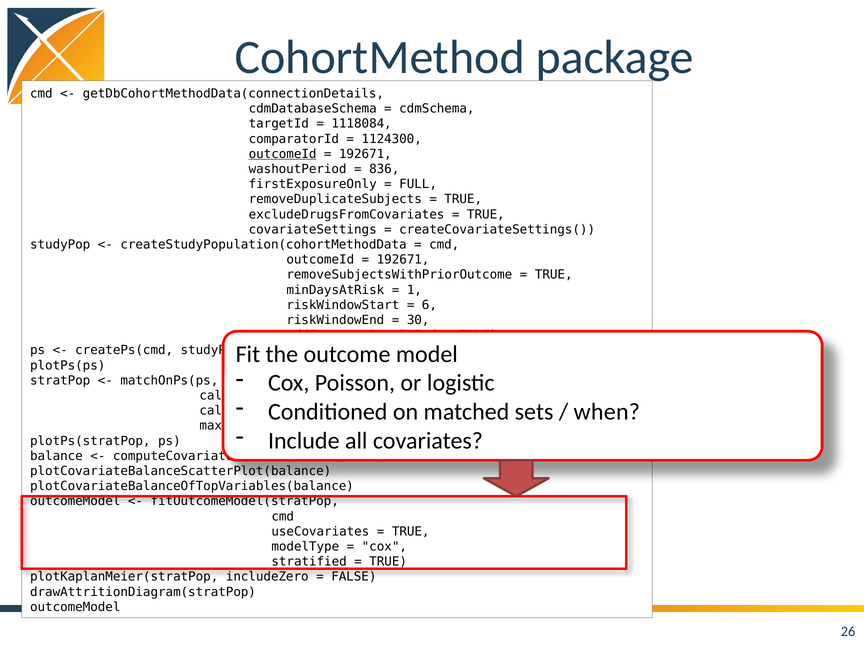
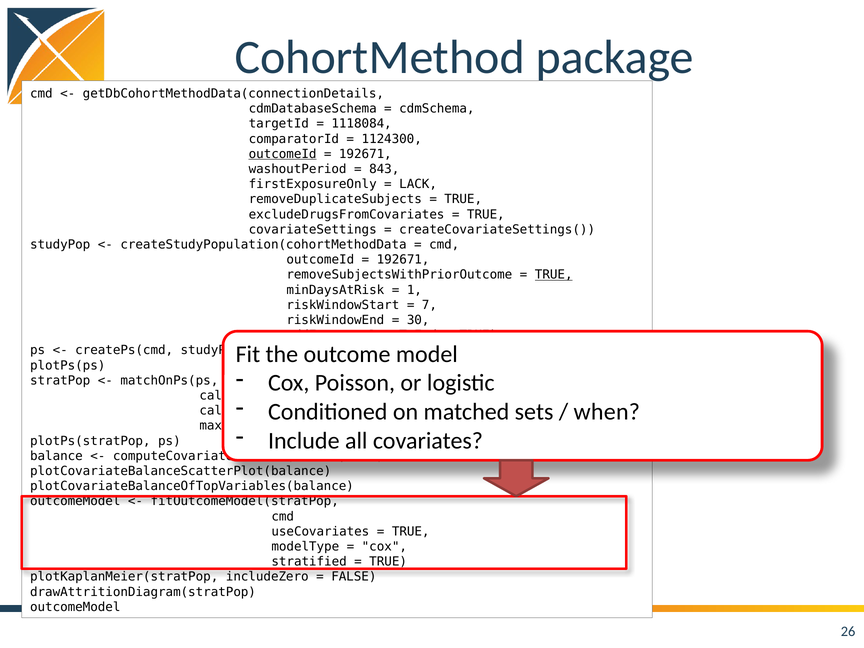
836: 836 -> 843 (384, 169)
FULL: FULL -> LACK (418, 184)
TRUE underline: none -> present (554, 275)
6: 6 -> 7 (429, 305)
